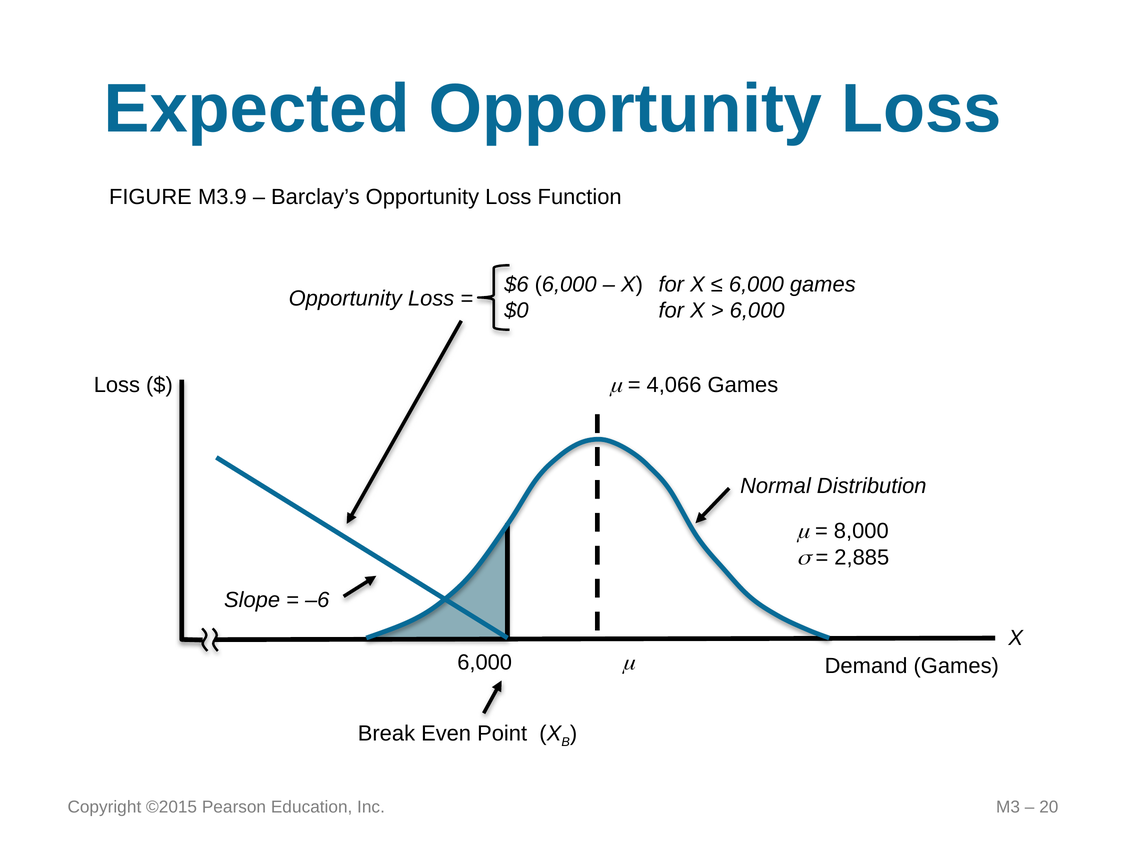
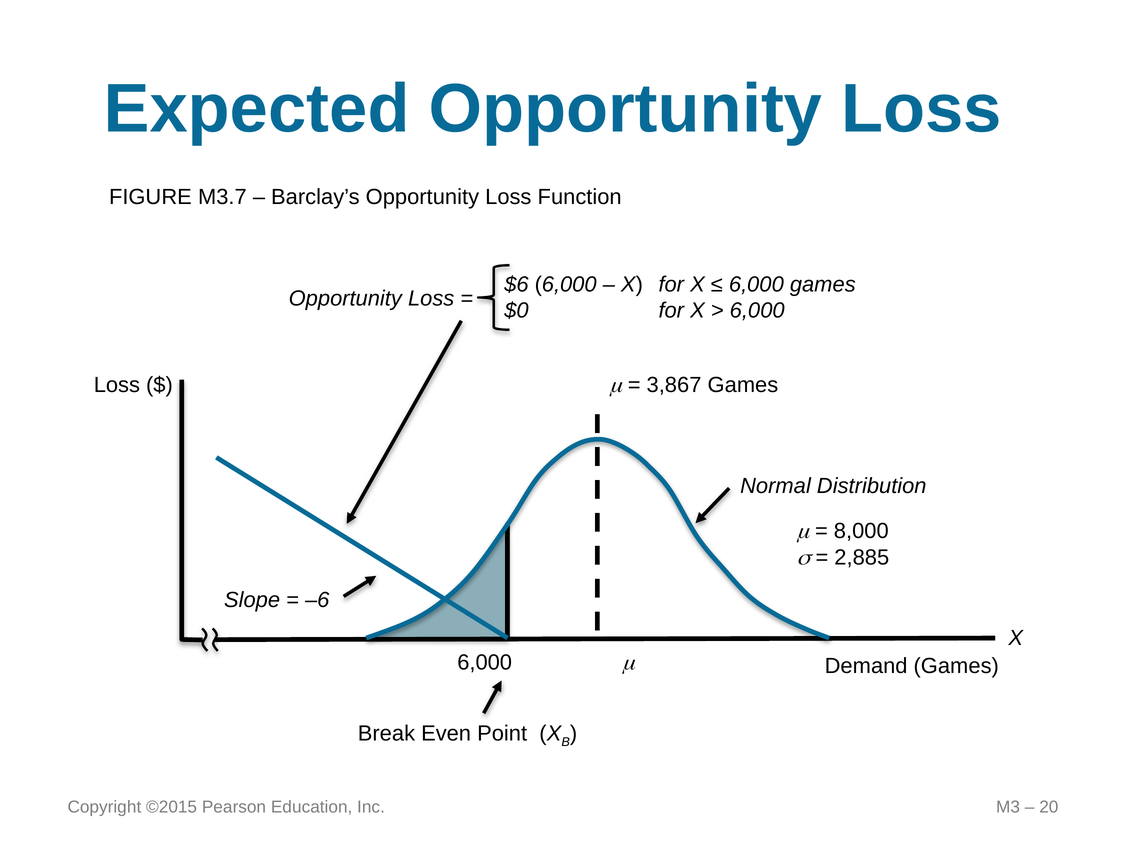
M3.9: M3.9 -> M3.7 (222, 197)
4,066: 4,066 -> 3,867 (674, 385)
